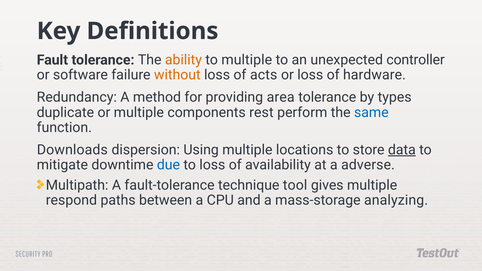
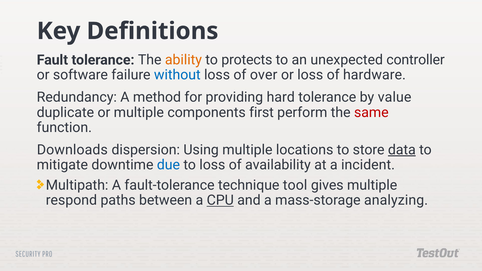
to multiple: multiple -> protects (247, 60)
without colour: orange -> blue (177, 75)
acts: acts -> over (264, 75)
area: area -> hard (281, 97)
types: types -> value (395, 97)
rest: rest -> first (262, 112)
same colour: blue -> red (371, 112)
adverse: adverse -> incident (368, 165)
CPU underline: none -> present (220, 200)
